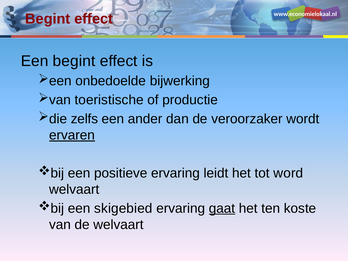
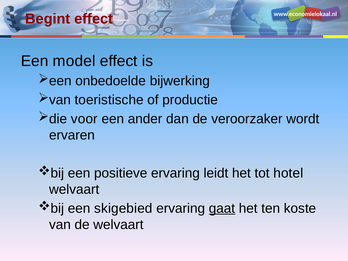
Een begint: begint -> model (74, 61)
zelfs: zelfs -> voor (84, 119)
ervaren underline: present -> none (72, 135)
word: word -> hotel (288, 173)
